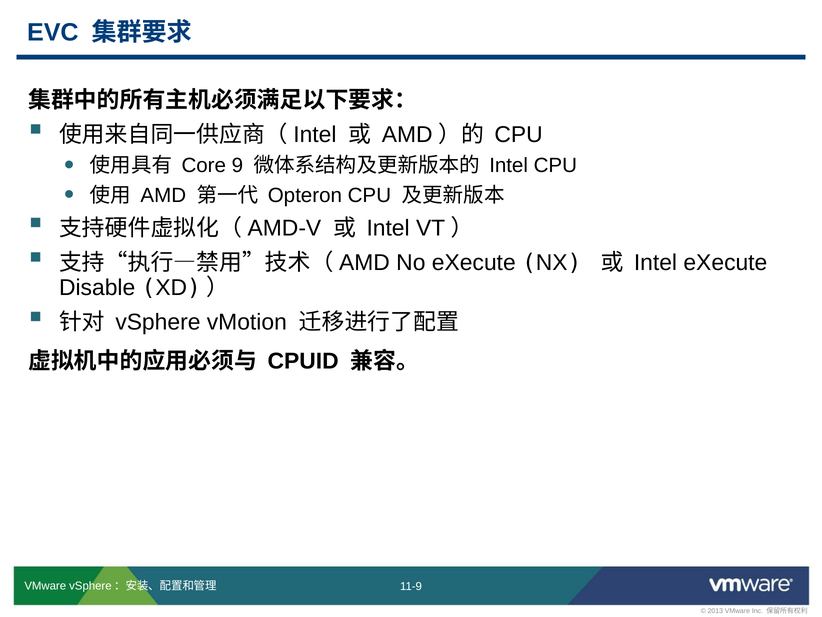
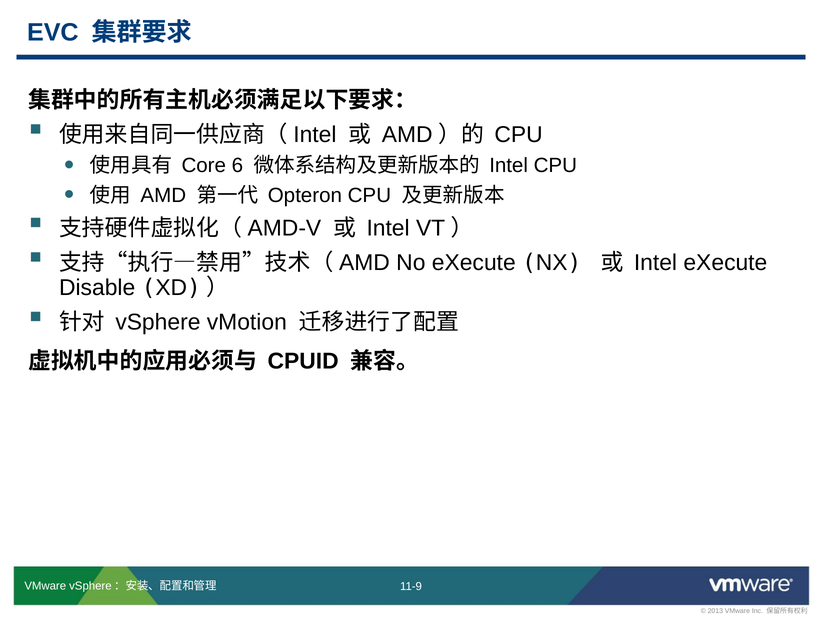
9: 9 -> 6 (237, 166)
